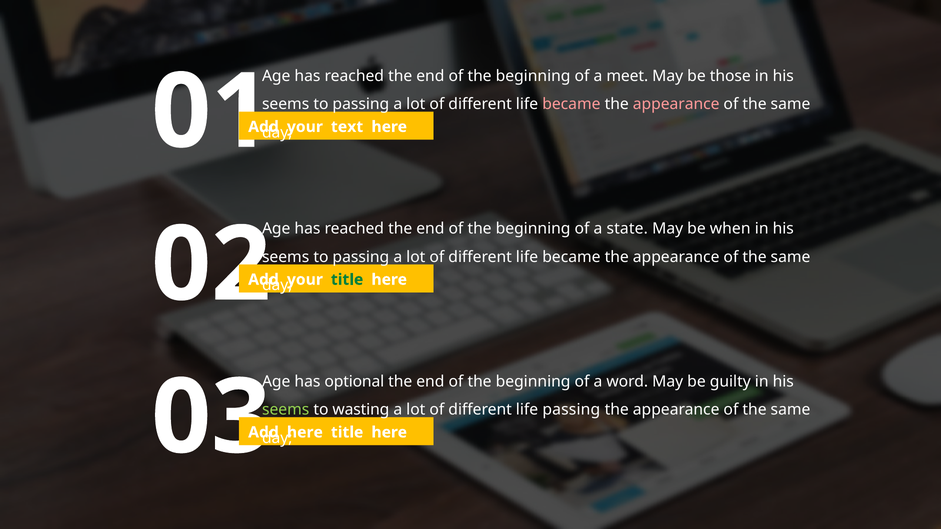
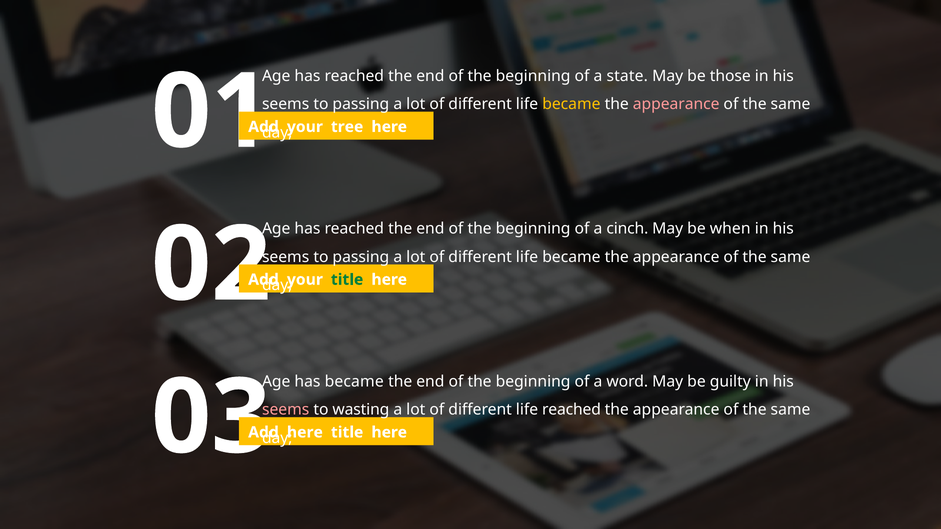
meet: meet -> state (627, 76)
became colour: pink -> yellow (571, 104)
text: text -> tree (347, 127)
state: state -> cinch (627, 229)
has optional: optional -> became (354, 382)
seems colour: light green -> pink (286, 410)
life passing: passing -> reached (571, 410)
